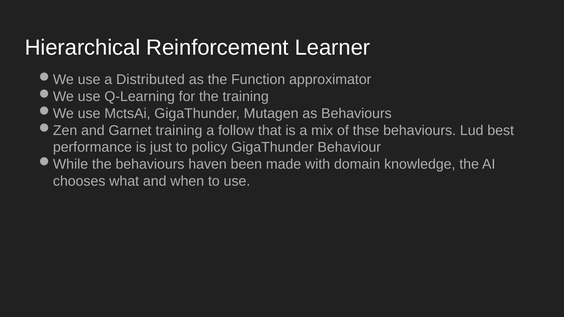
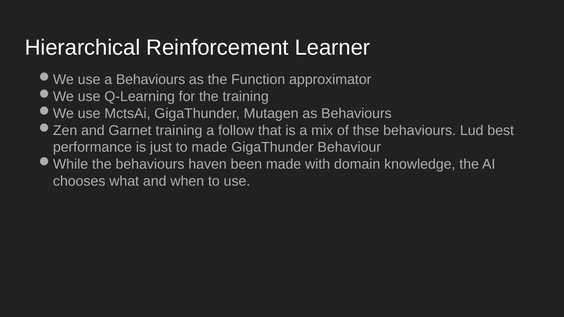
a Distributed: Distributed -> Behaviours (151, 80)
to policy: policy -> made (209, 147)
